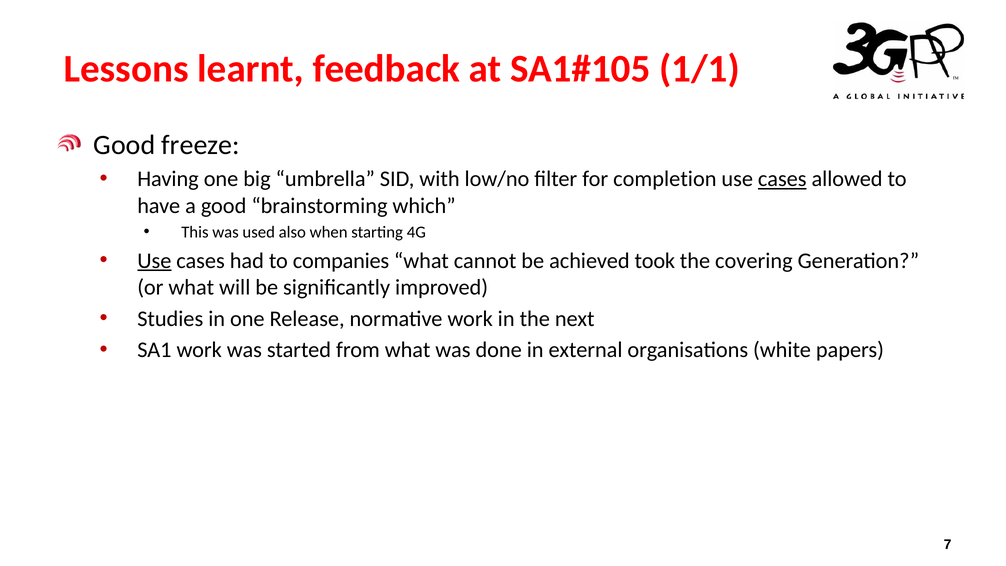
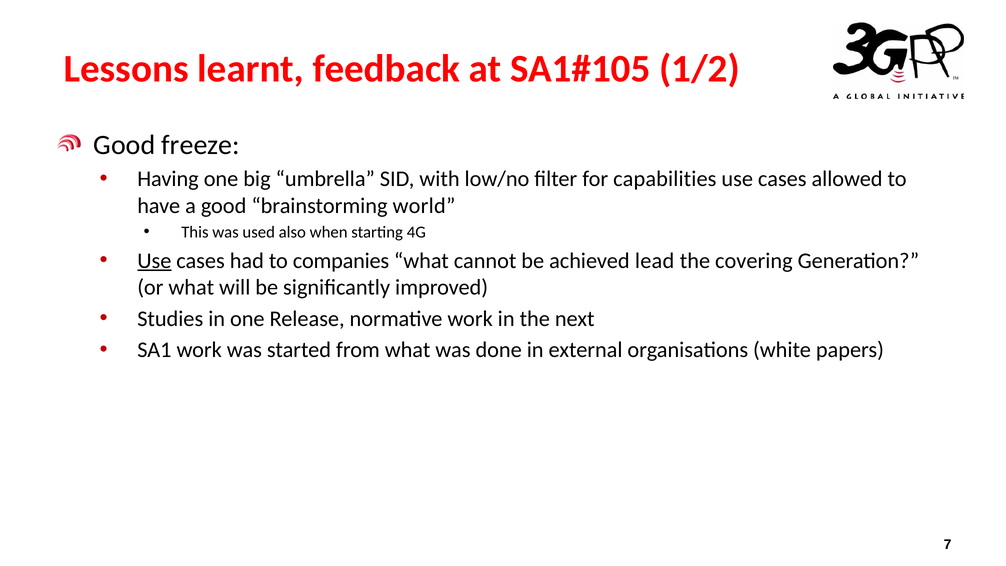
1/1: 1/1 -> 1/2 (700, 69)
completion: completion -> capabilities (665, 179)
cases underline: present -> none (782, 179)
which: which -> world (424, 206)
took: took -> lead (655, 261)
